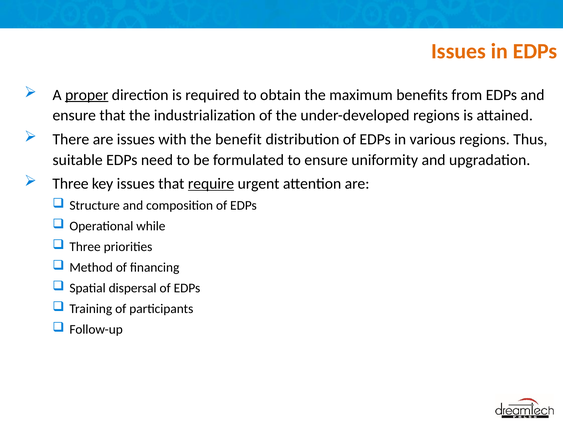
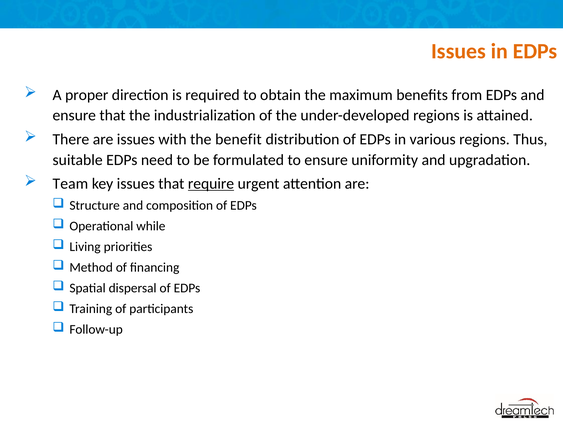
proper underline: present -> none (87, 95)
Three: Three -> Team (70, 184)
Three: Three -> Living (85, 247)
